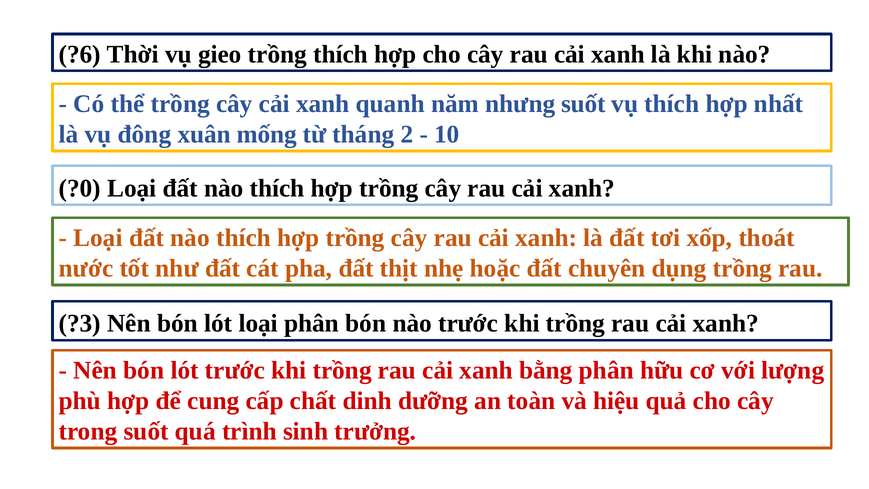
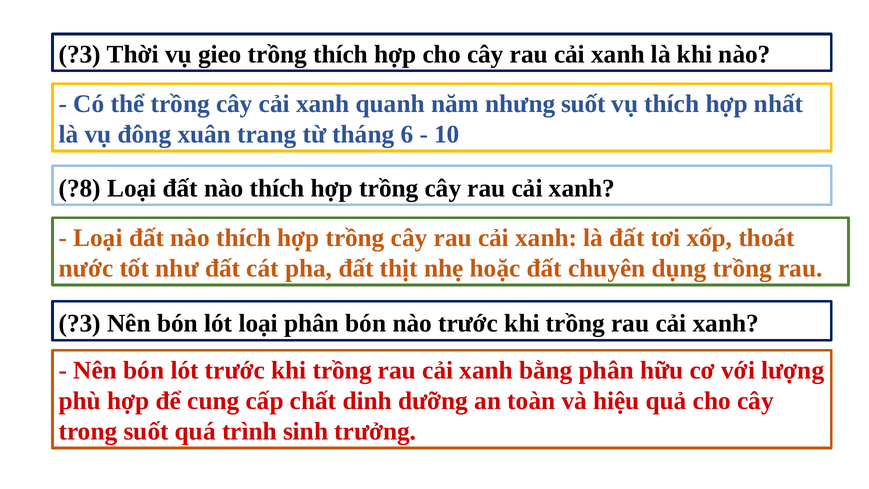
?6: ?6 -> ?3 (80, 54)
mống: mống -> trang (267, 134)
2: 2 -> 6 (407, 134)
?0: ?0 -> ?8 (80, 188)
